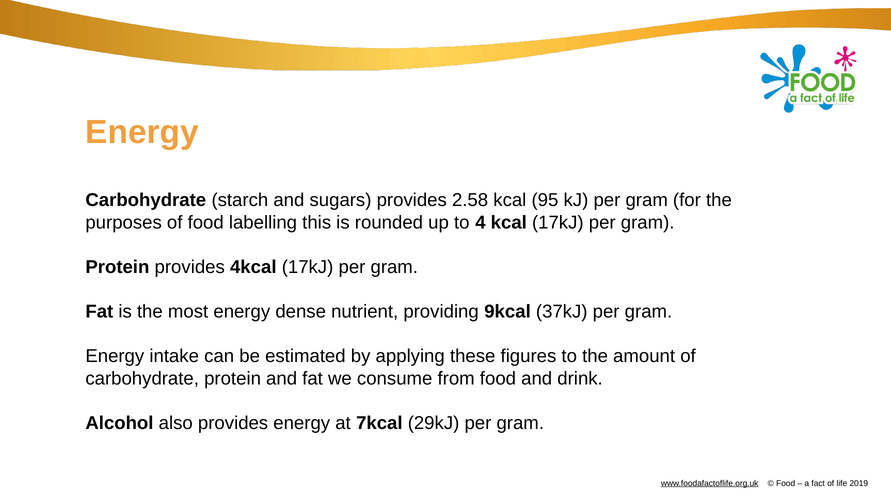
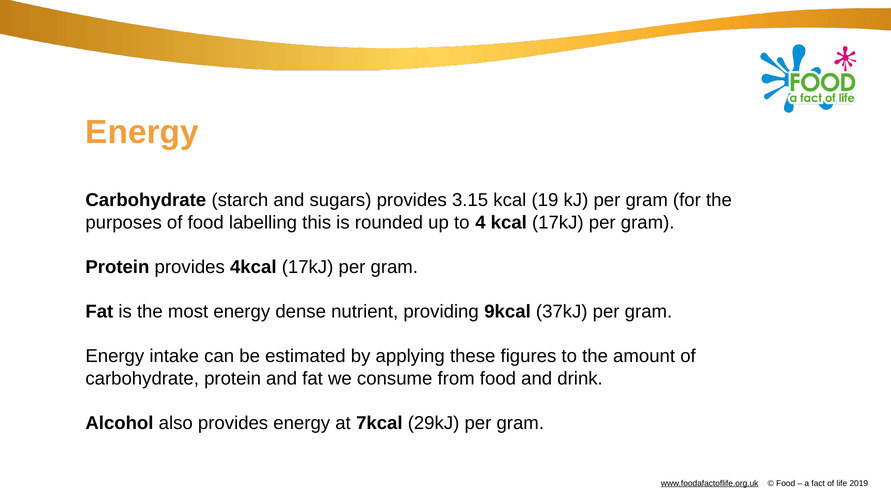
2.58: 2.58 -> 3.15 (470, 200)
95: 95 -> 19 (545, 200)
